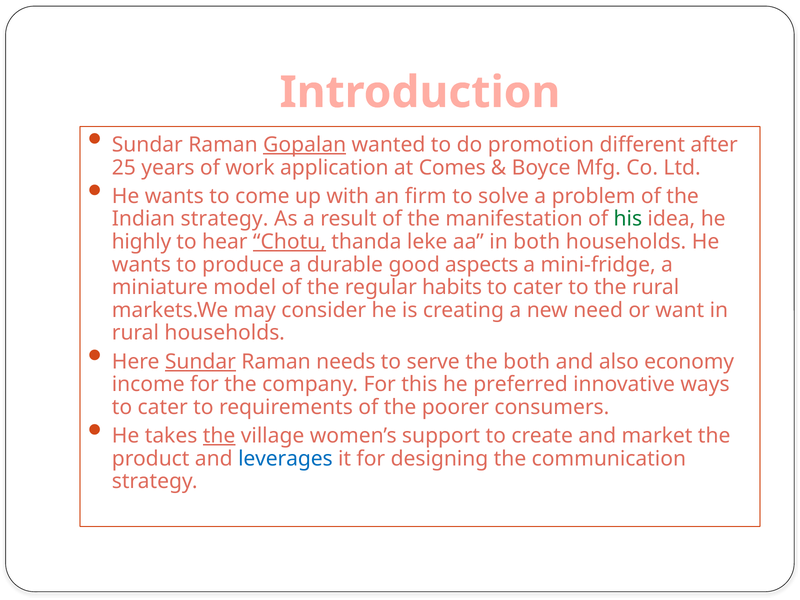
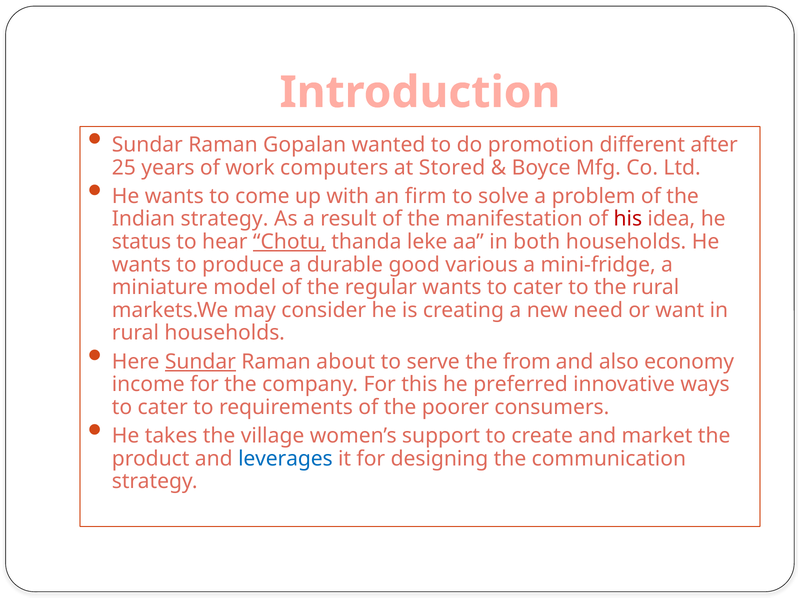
Gopalan underline: present -> none (305, 145)
application: application -> computers (334, 168)
Comes: Comes -> Stored (452, 168)
his colour: green -> red (628, 219)
highly: highly -> status (141, 242)
aspects: aspects -> various (482, 265)
regular habits: habits -> wants (452, 287)
needs: needs -> about (346, 362)
the both: both -> from (527, 362)
the underline: present -> none (219, 436)
